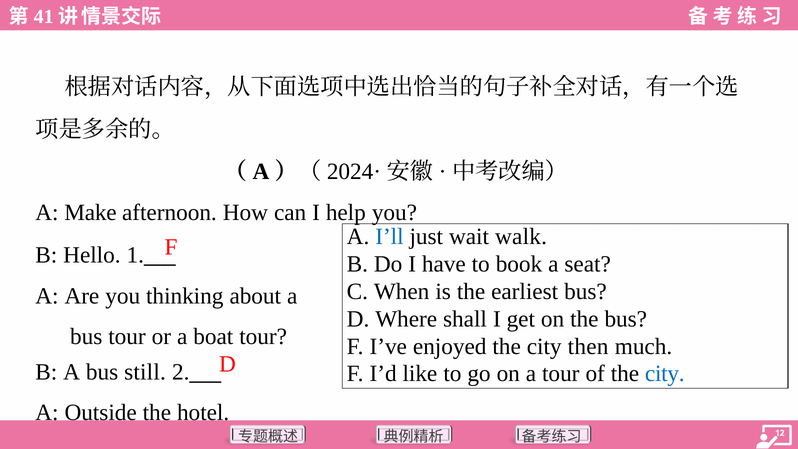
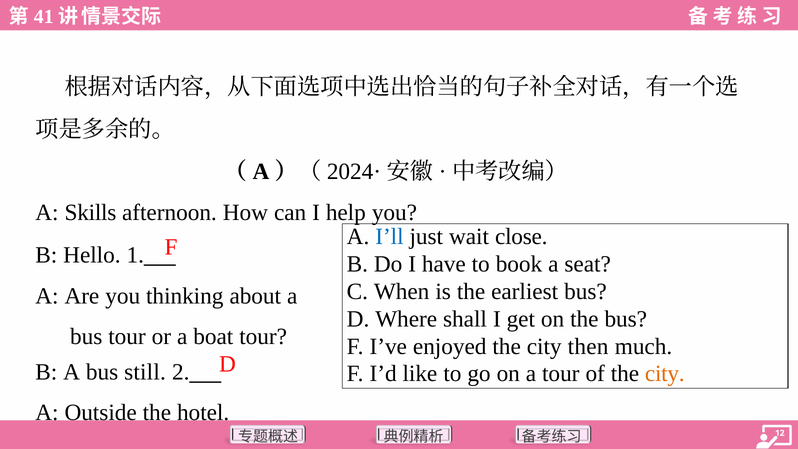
Make: Make -> Skills (90, 212)
walk: walk -> close (521, 237)
city colour: blue -> orange (665, 374)
